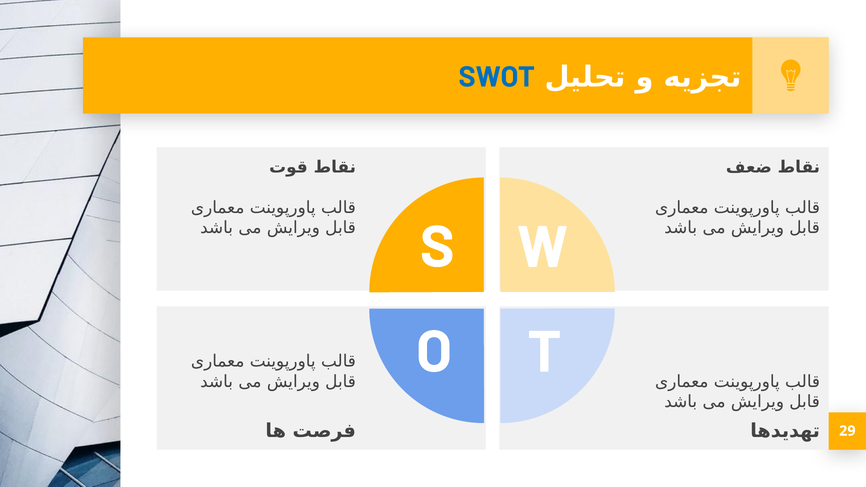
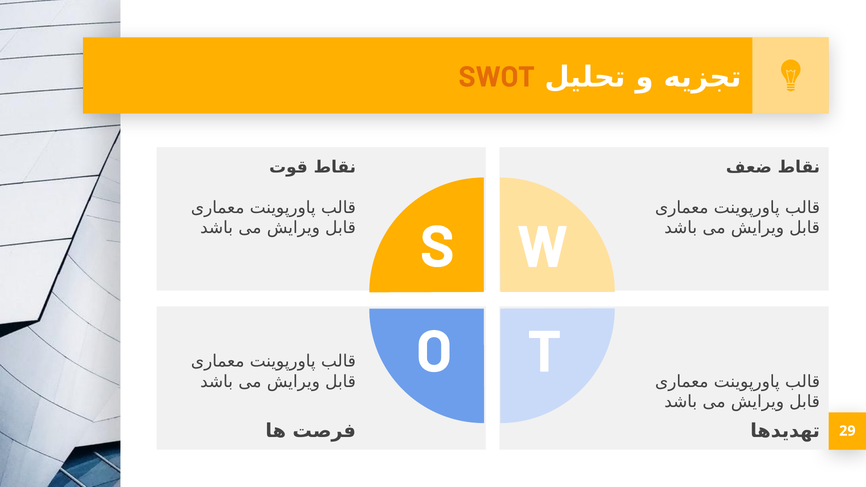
SWOT colour: blue -> orange (497, 77)
